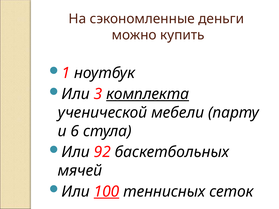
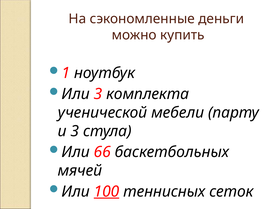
комплекта underline: present -> none (148, 94)
и 6: 6 -> 3 (75, 131)
92: 92 -> 66 (102, 152)
